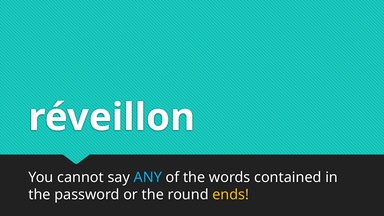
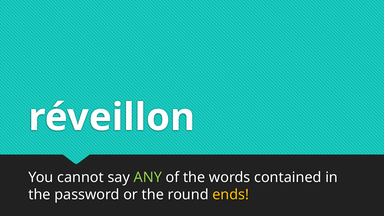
ANY colour: light blue -> light green (148, 177)
